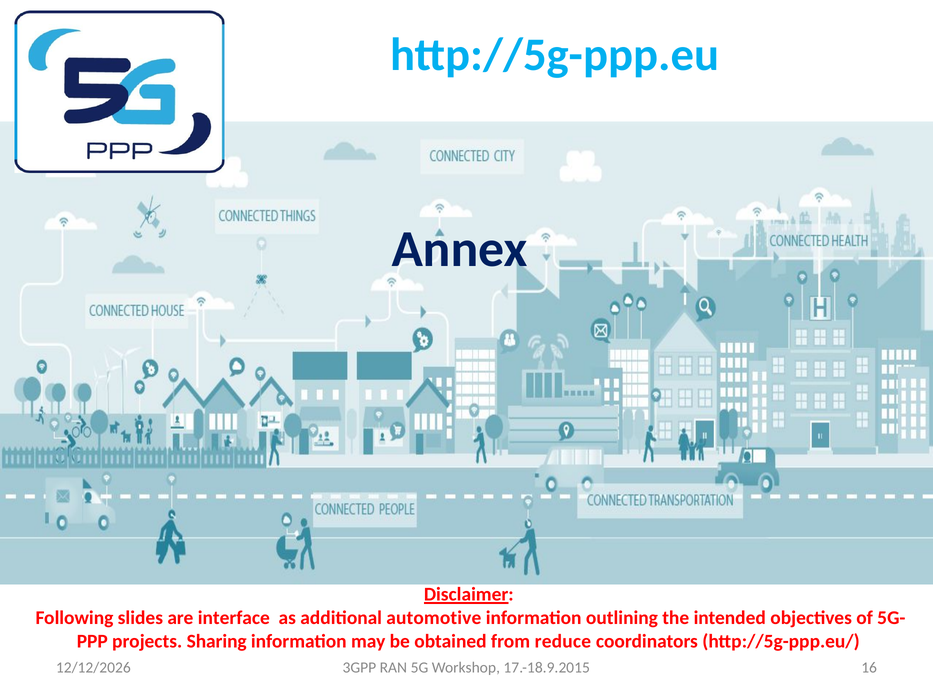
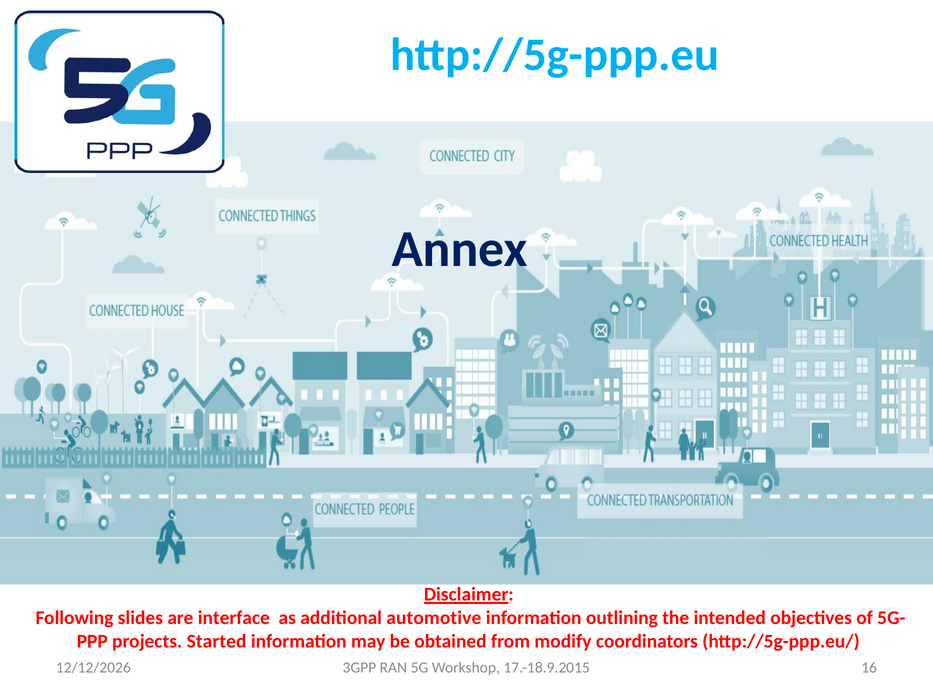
Sharing: Sharing -> Started (217, 642)
reduce: reduce -> modify (563, 642)
